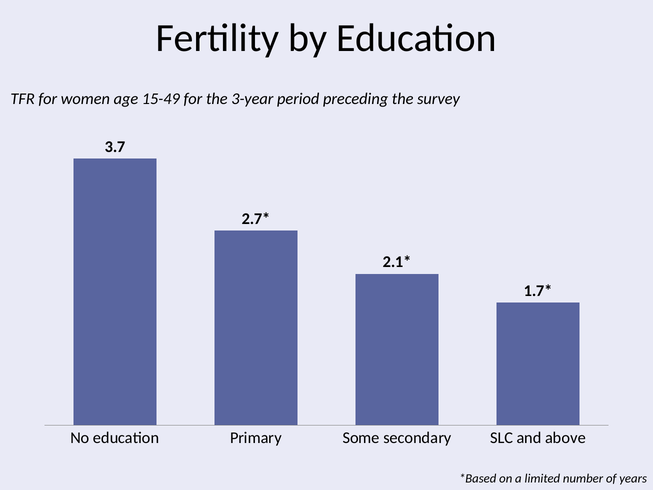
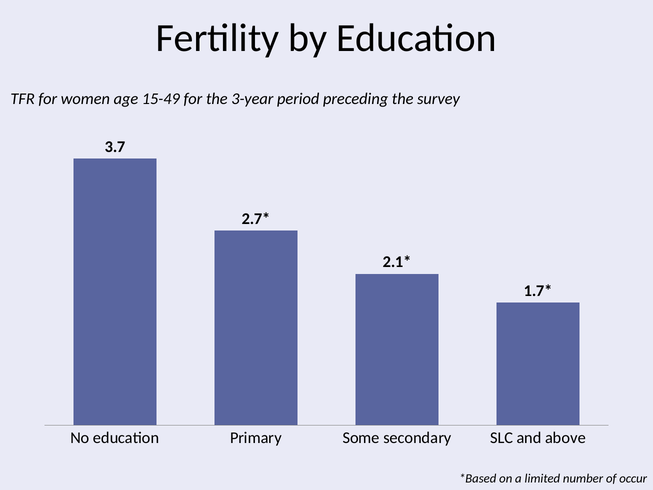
years: years -> occur (633, 478)
